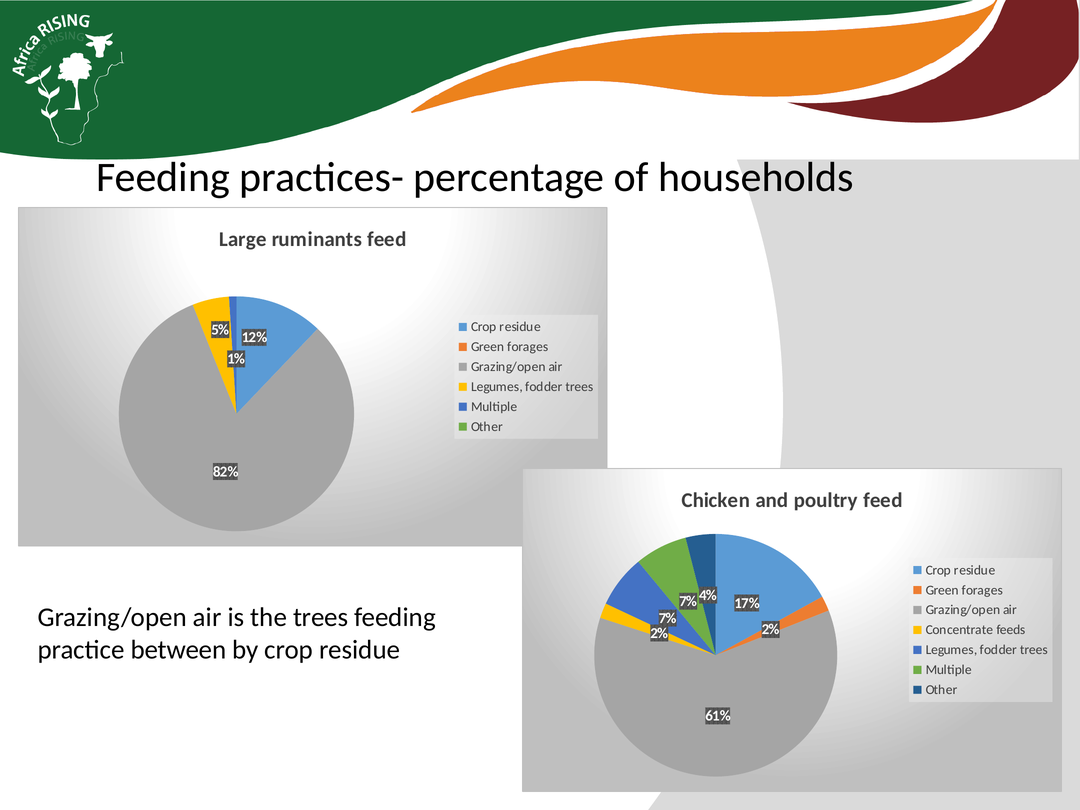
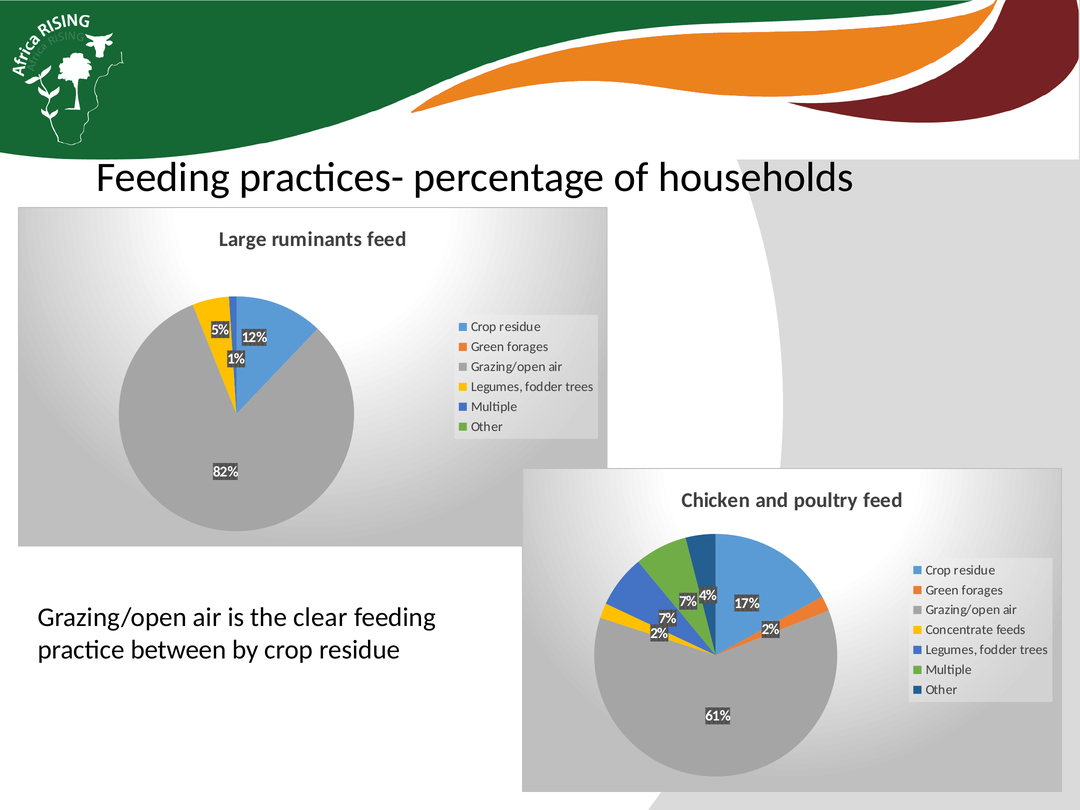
the trees: trees -> clear (320, 617)
